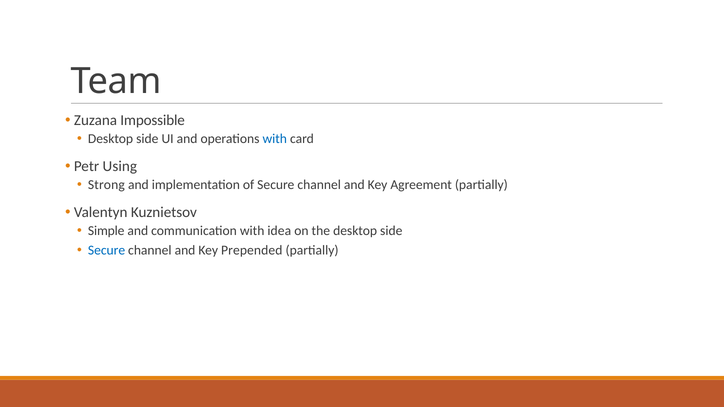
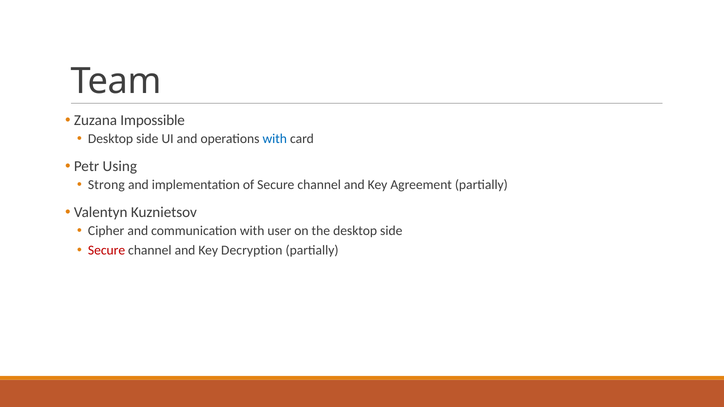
Simple: Simple -> Cipher (106, 231)
idea: idea -> user (279, 231)
Secure colour: blue -> red (107, 250)
Prepended: Prepended -> Decryption (252, 250)
